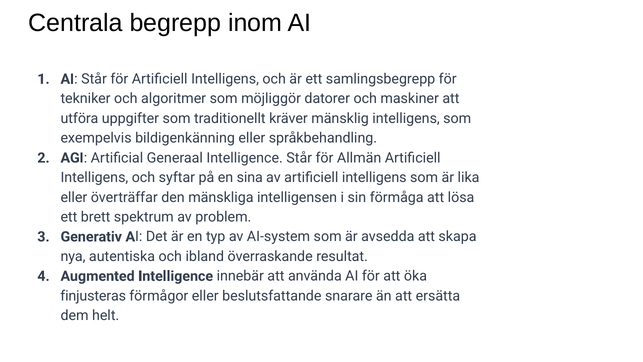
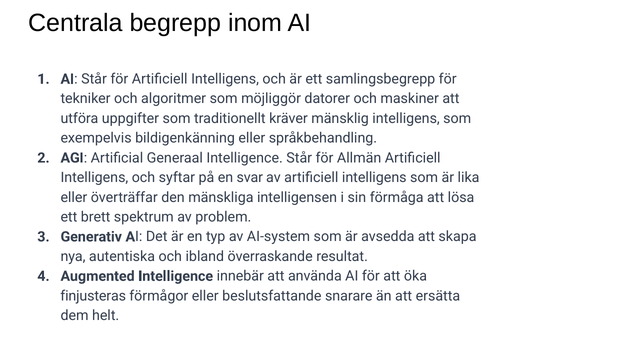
sina: sina -> svar (250, 177)
